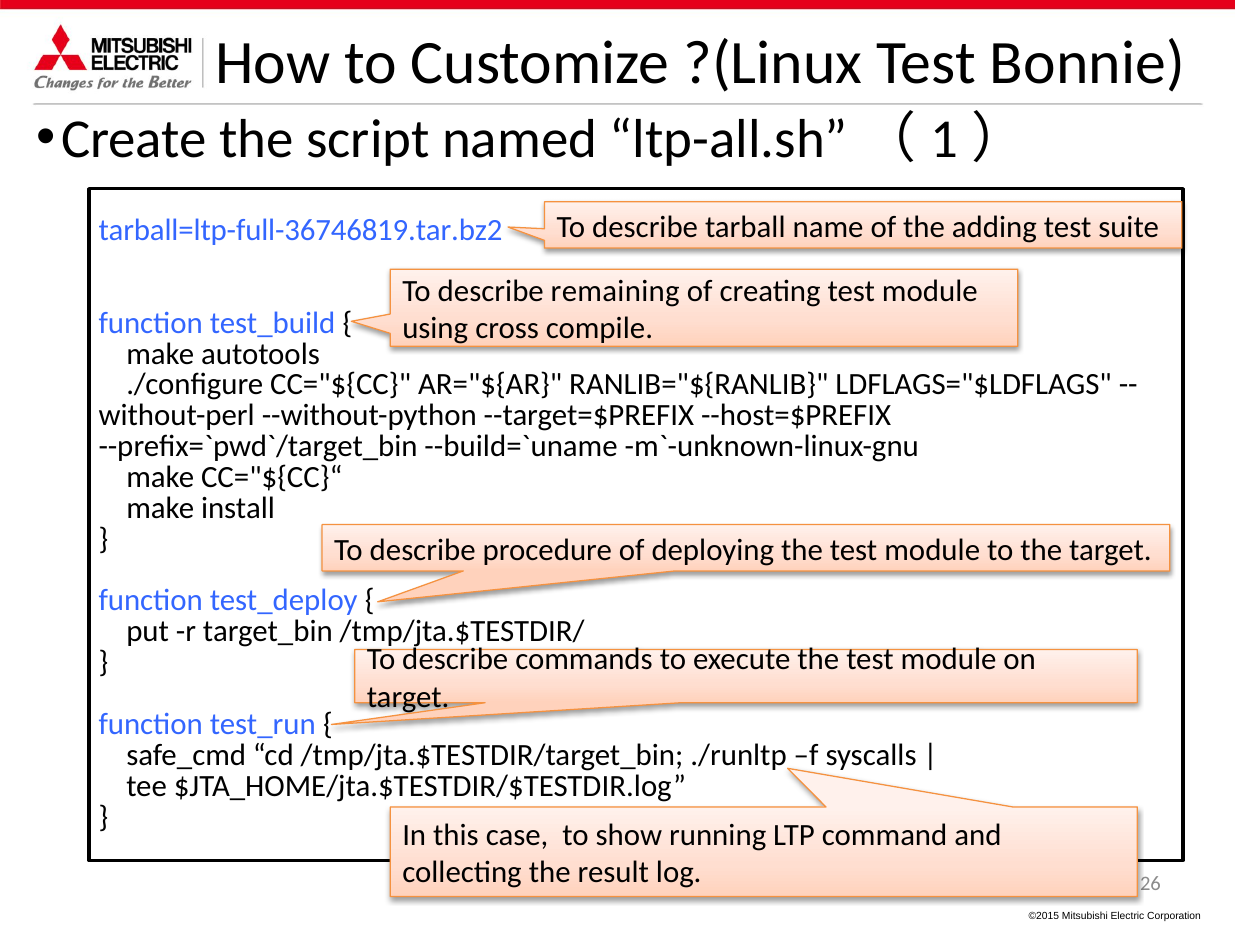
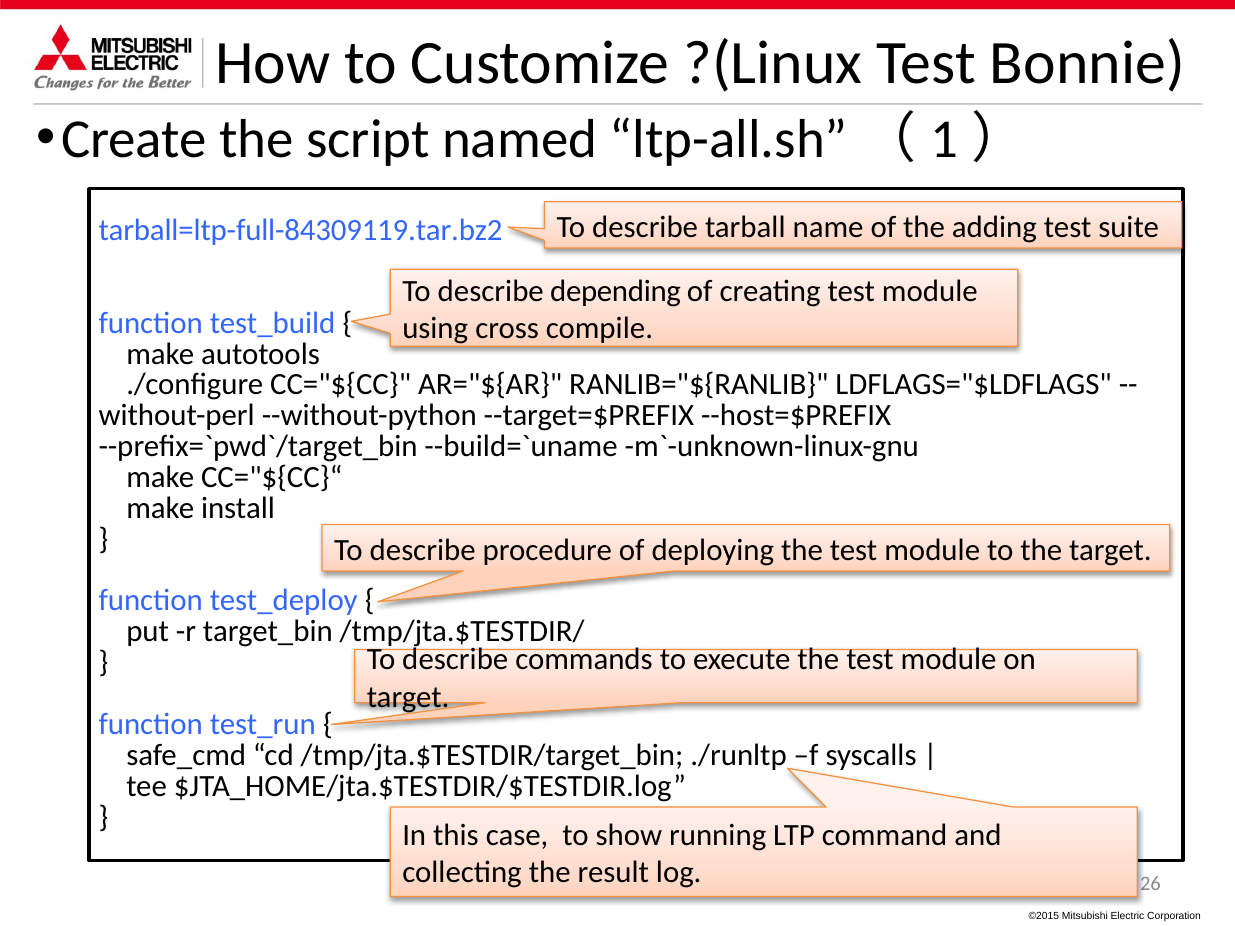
tarball=ltp-full-36746819.tar.bz2: tarball=ltp-full-36746819.tar.bz2 -> tarball=ltp-full-84309119.tar.bz2 (301, 230)
remaining: remaining -> depending (616, 291)
